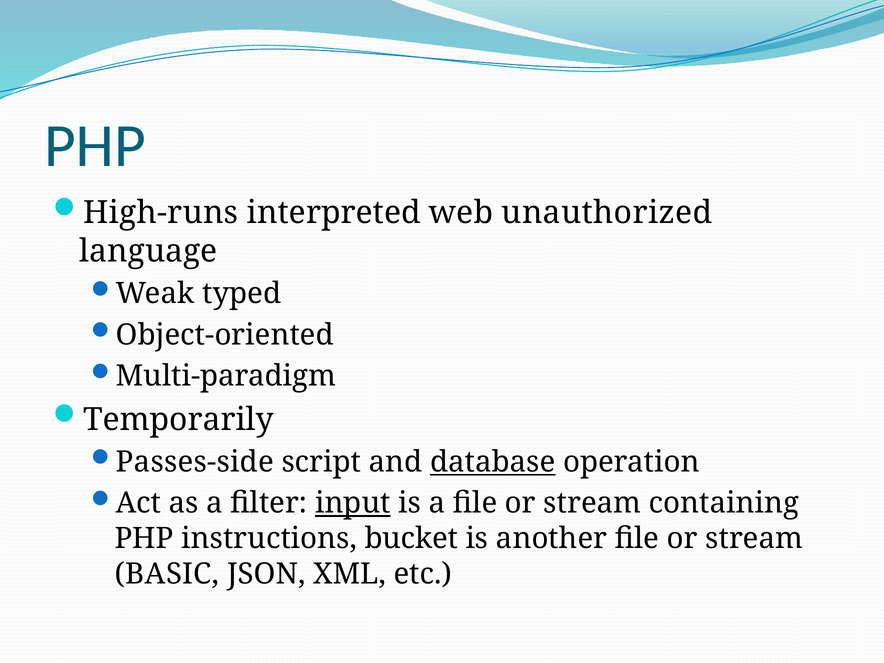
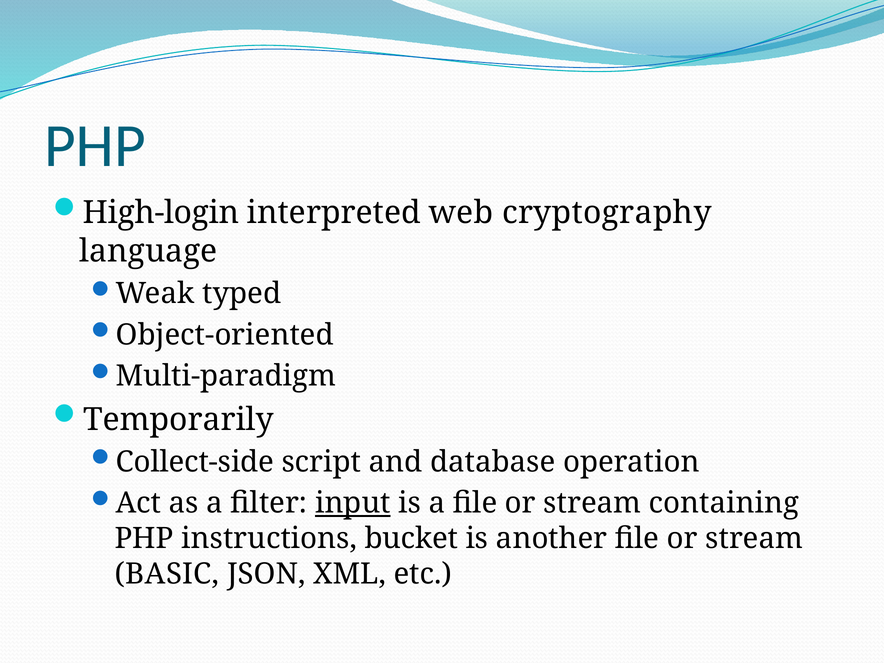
High-runs: High-runs -> High-login (161, 213)
unauthorized: unauthorized -> cryptography (607, 213)
Passes-side: Passes-side -> Collect-side (195, 462)
database underline: present -> none (493, 462)
